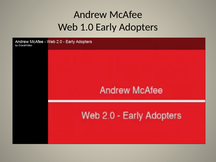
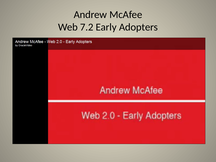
1.0: 1.0 -> 7.2 (87, 27)
